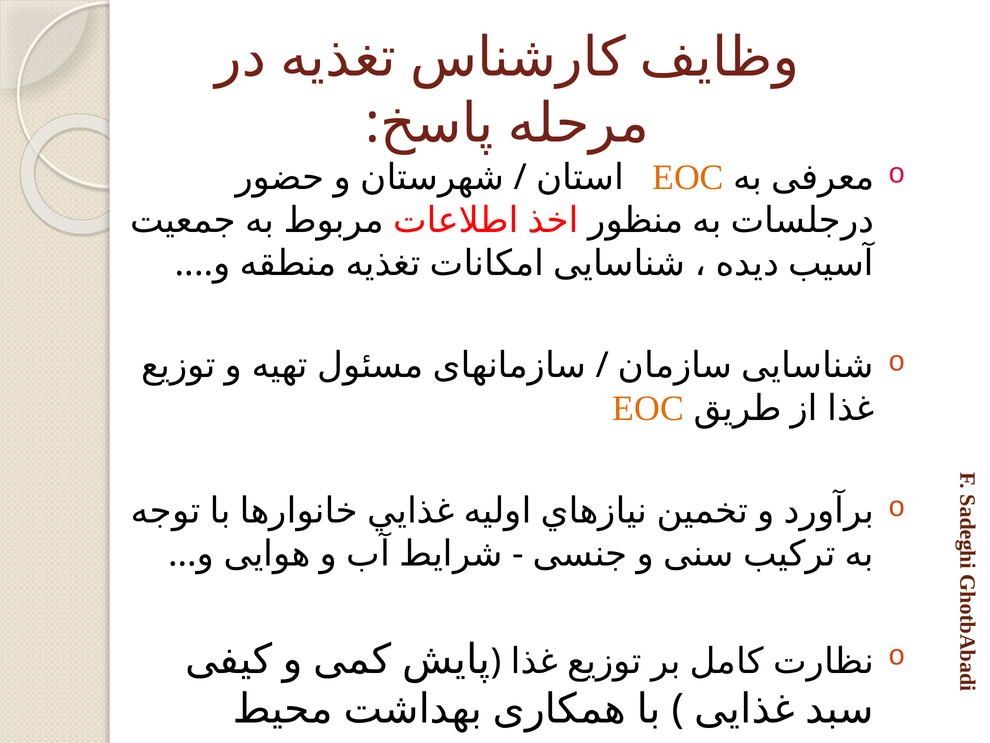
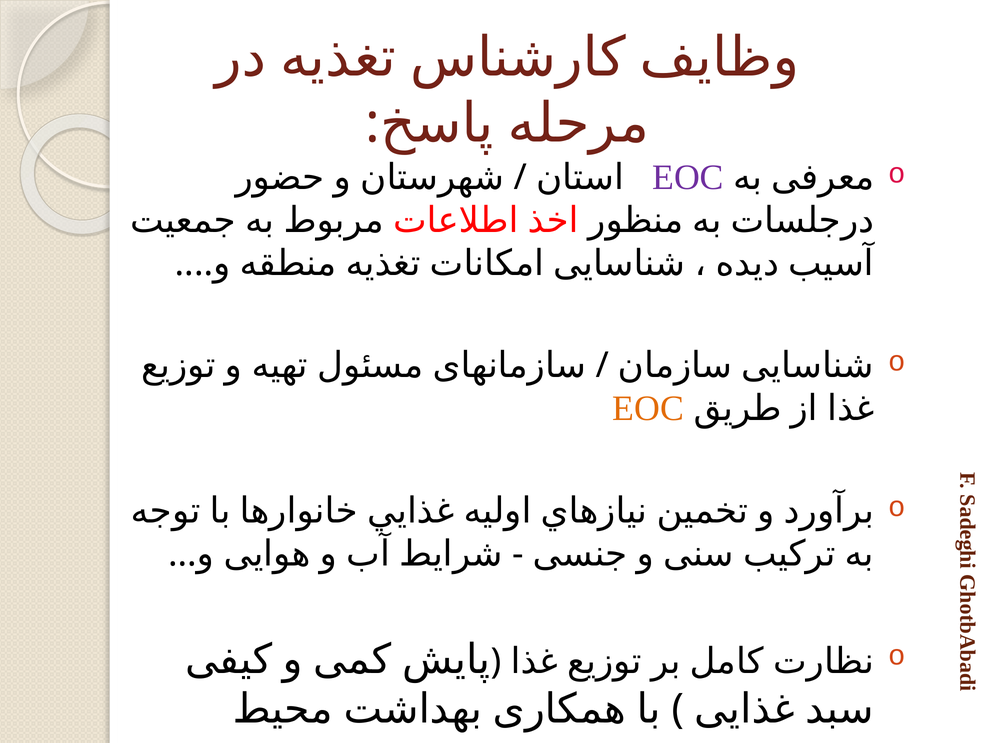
EOC colour: orange -> purple (688, 177)
